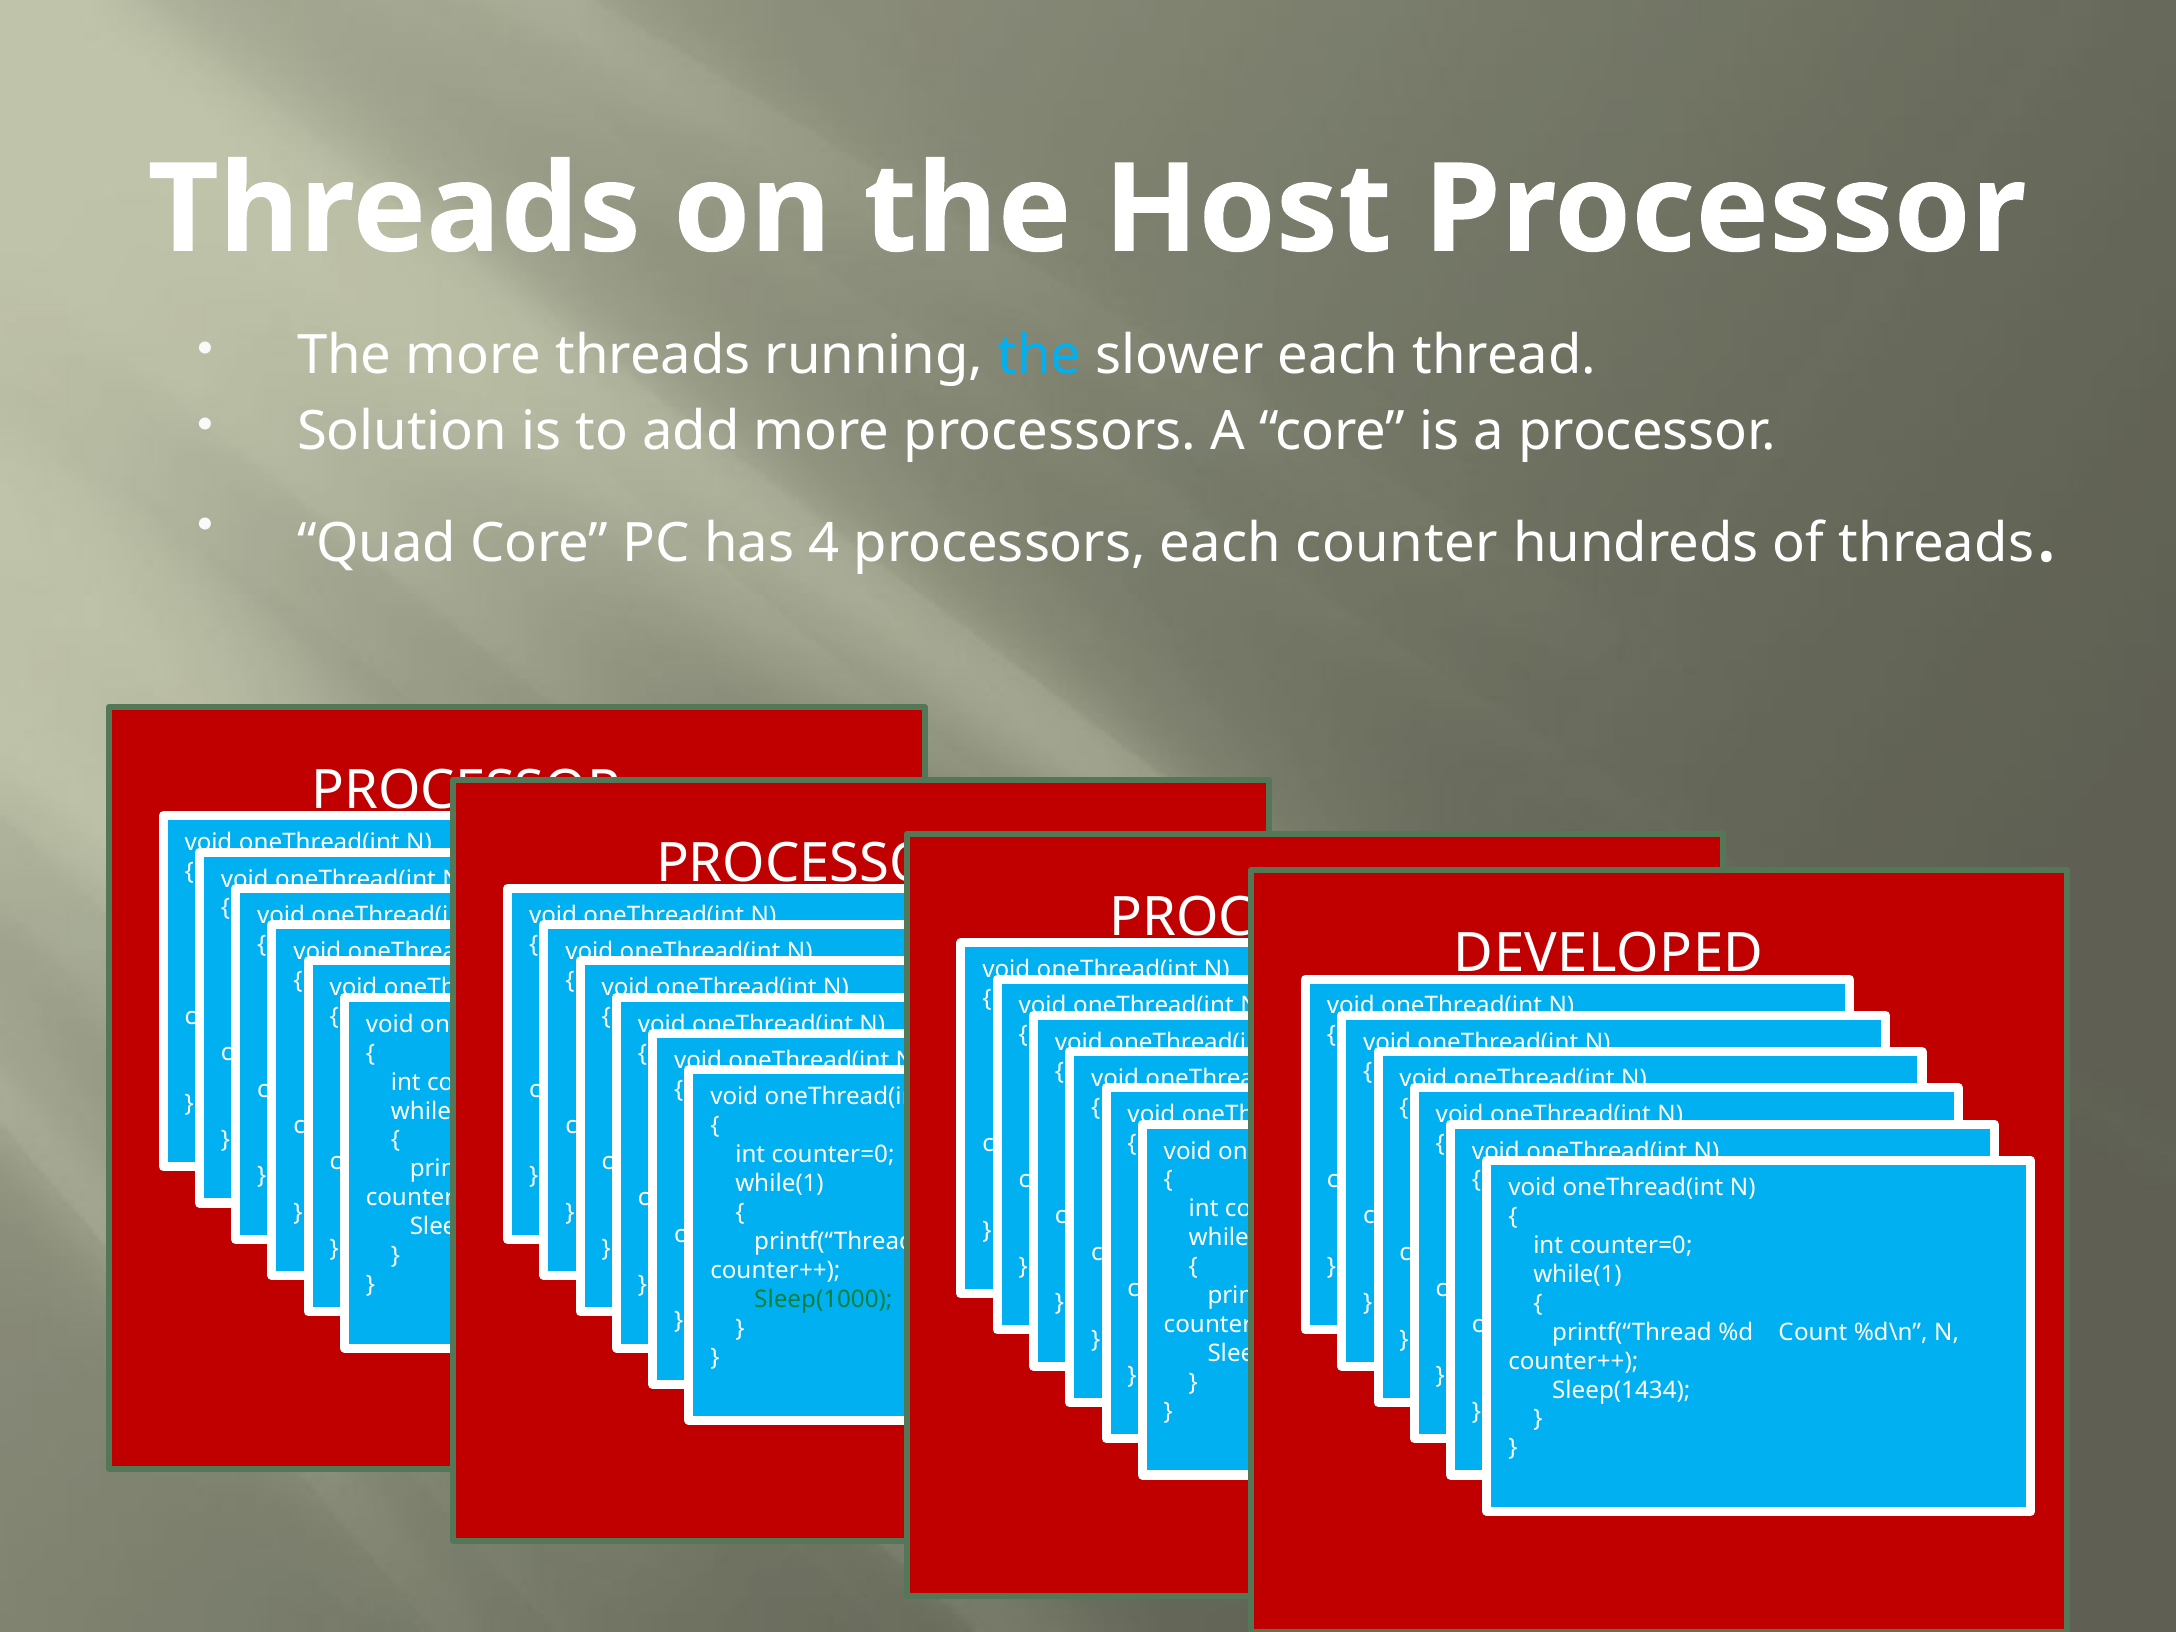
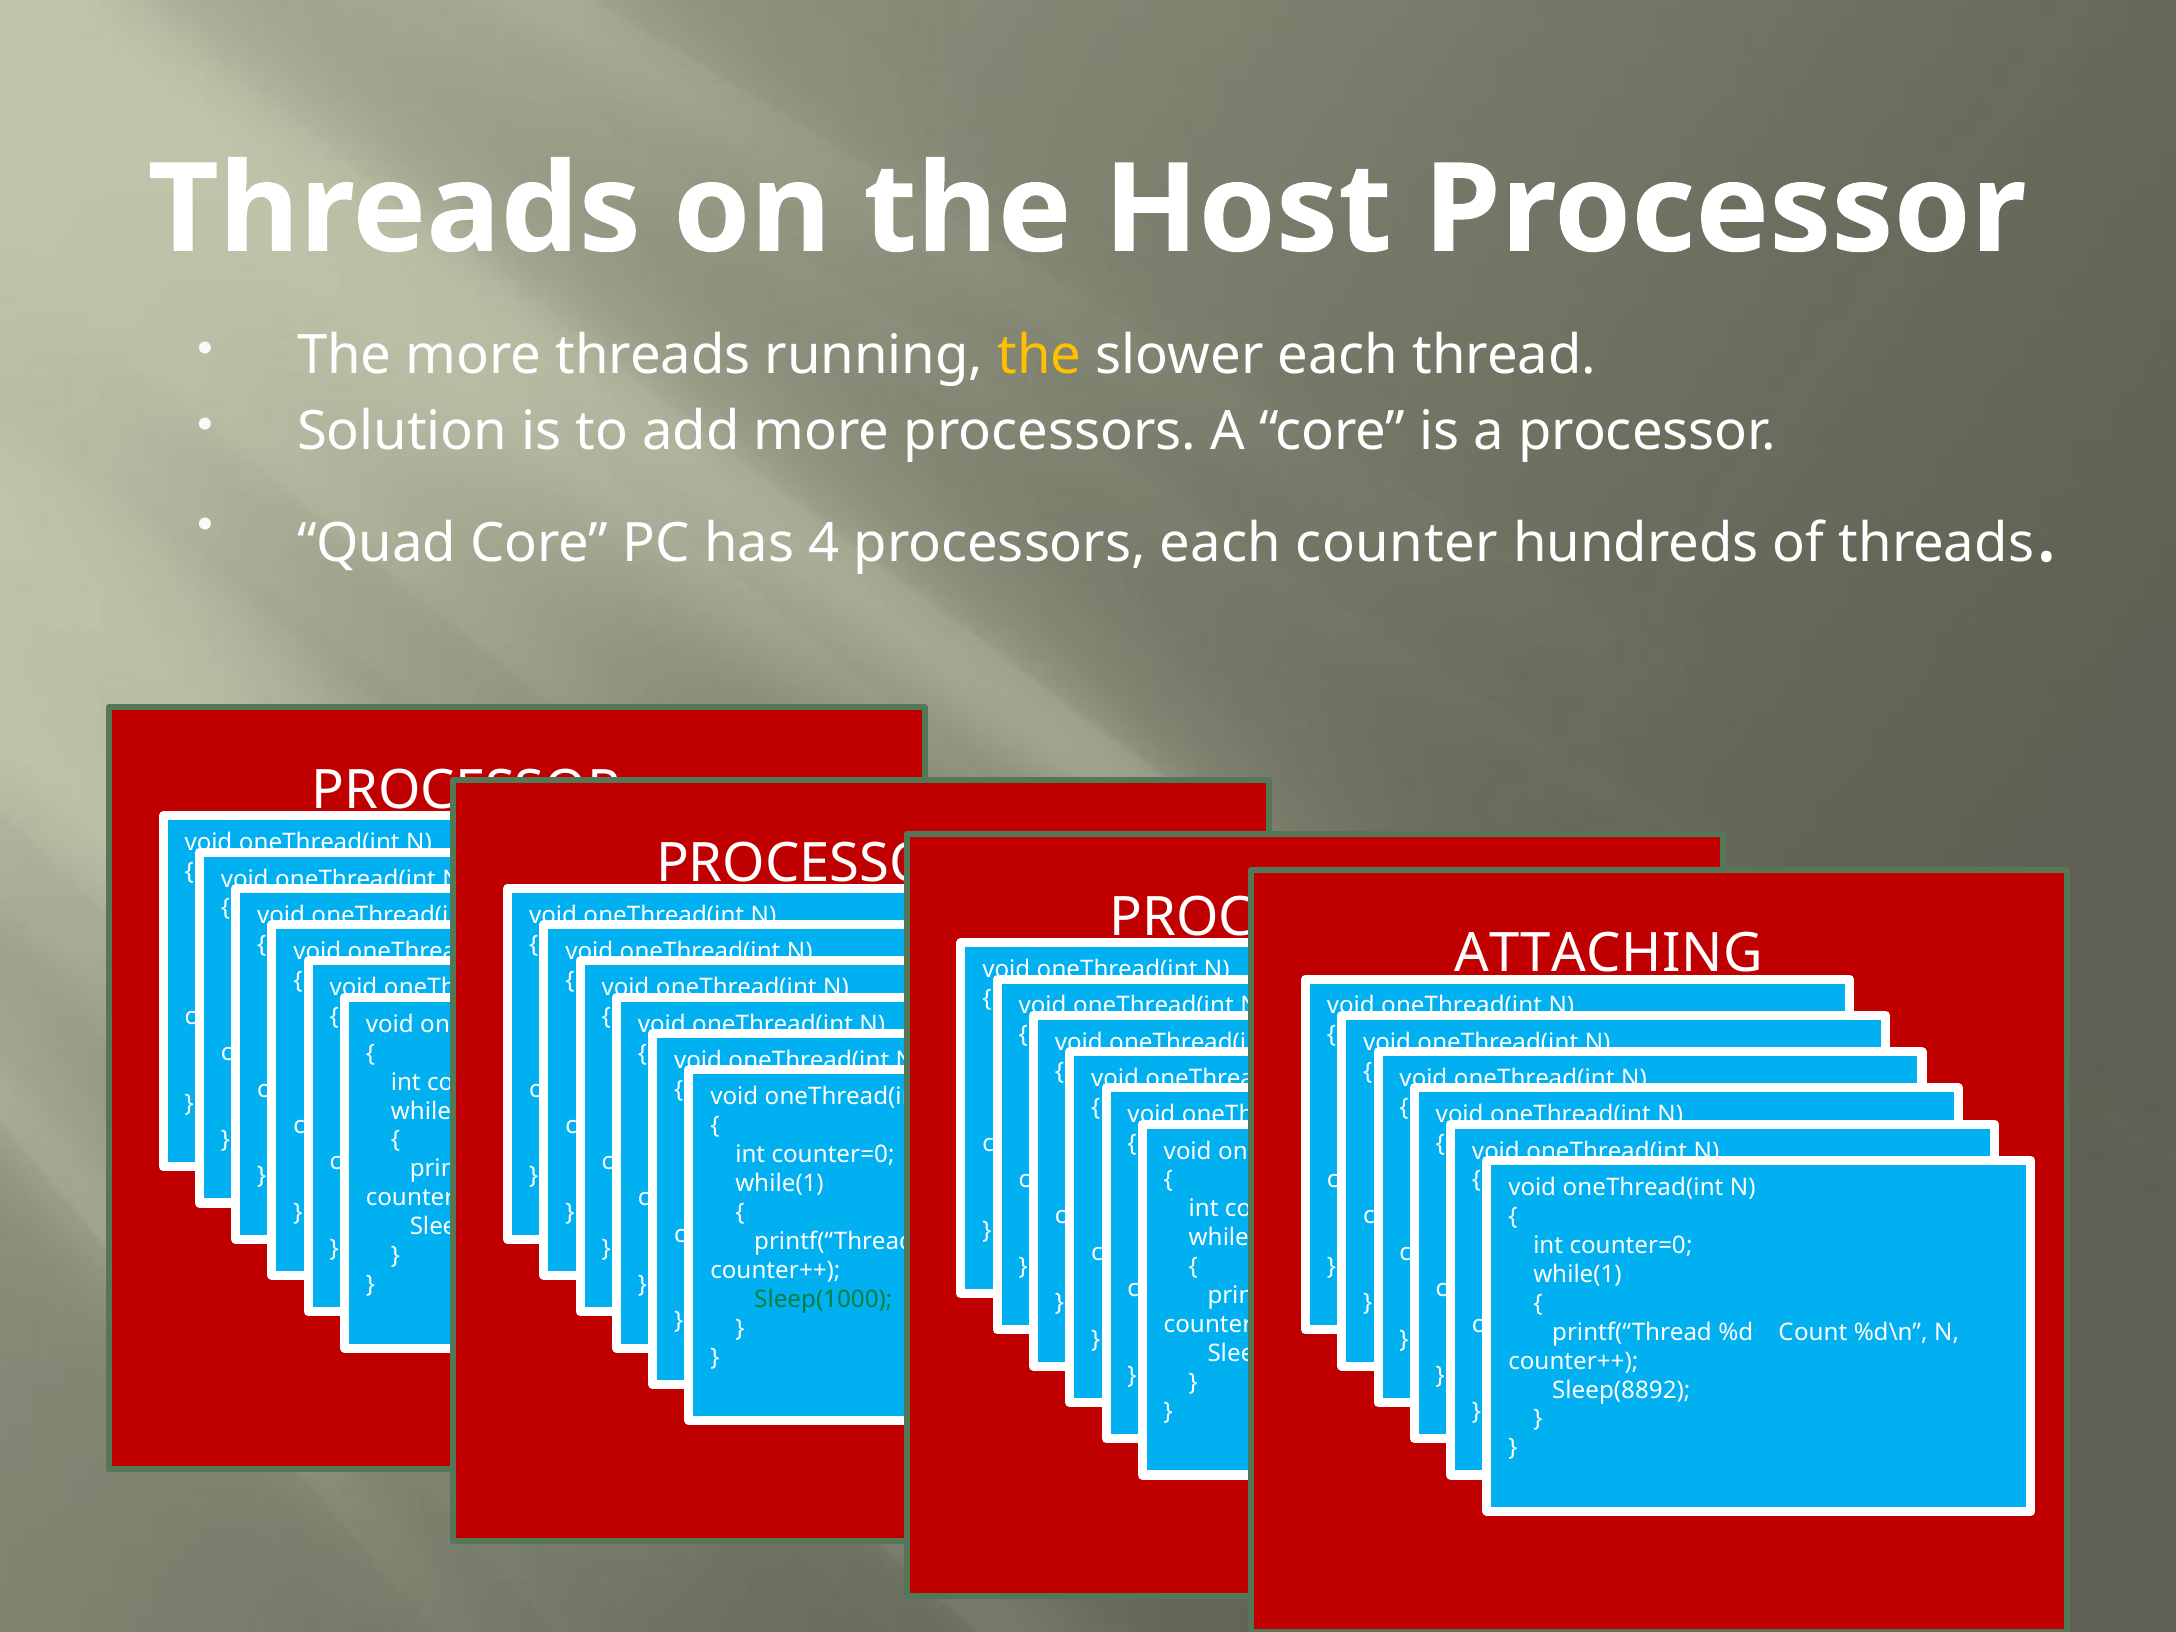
the colour: light blue -> yellow (1040, 355)
DEVELOPED: DEVELOPED -> ATTACHING (1609, 954)
Sleep(1434: Sleep(1434 -> Sleep(8892 (1621, 1390)
